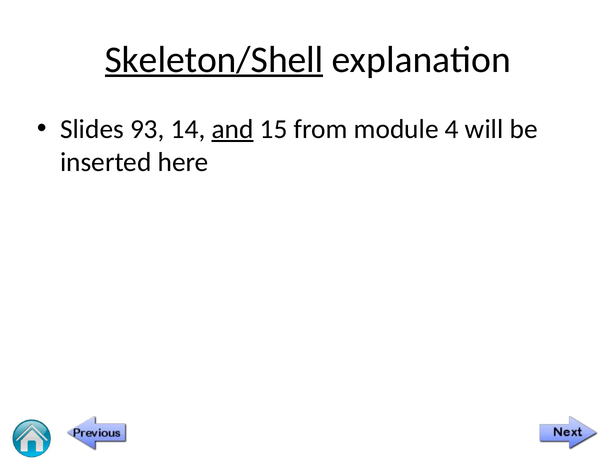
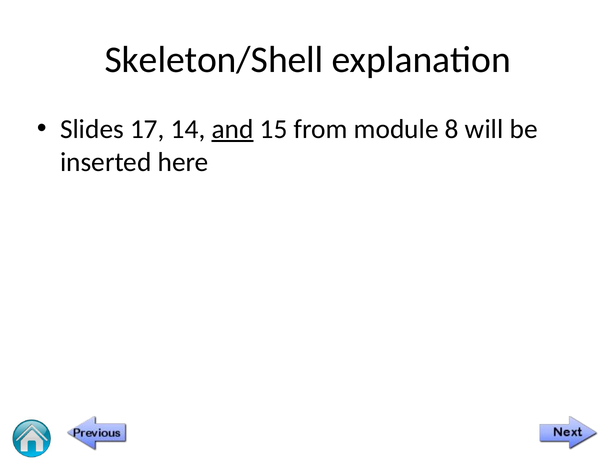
Skeleton/Shell underline: present -> none (214, 60)
93: 93 -> 17 (147, 129)
4: 4 -> 8 (452, 129)
